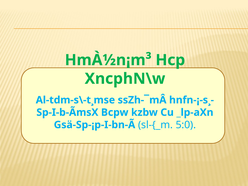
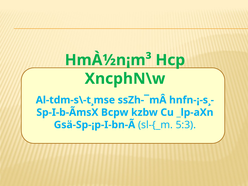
5:0: 5:0 -> 5:3 (186, 125)
